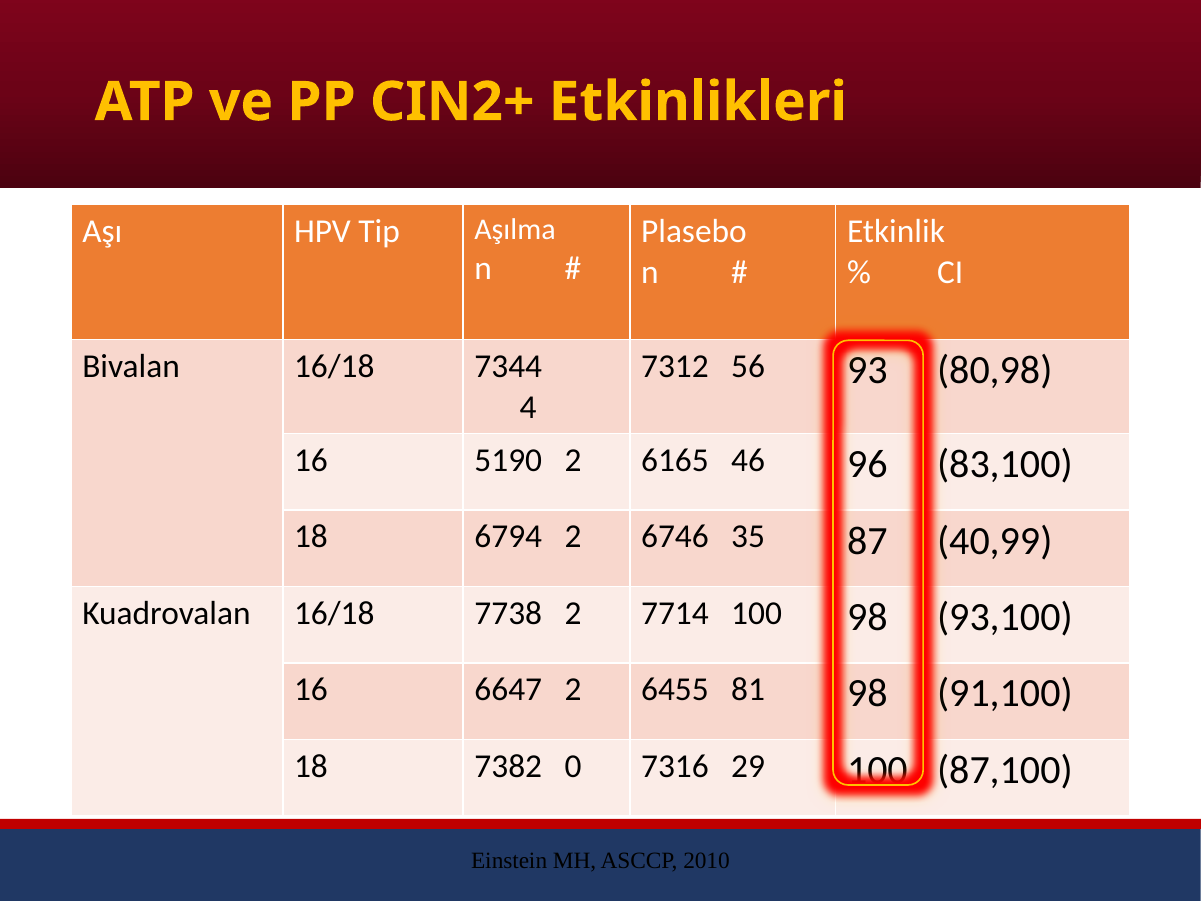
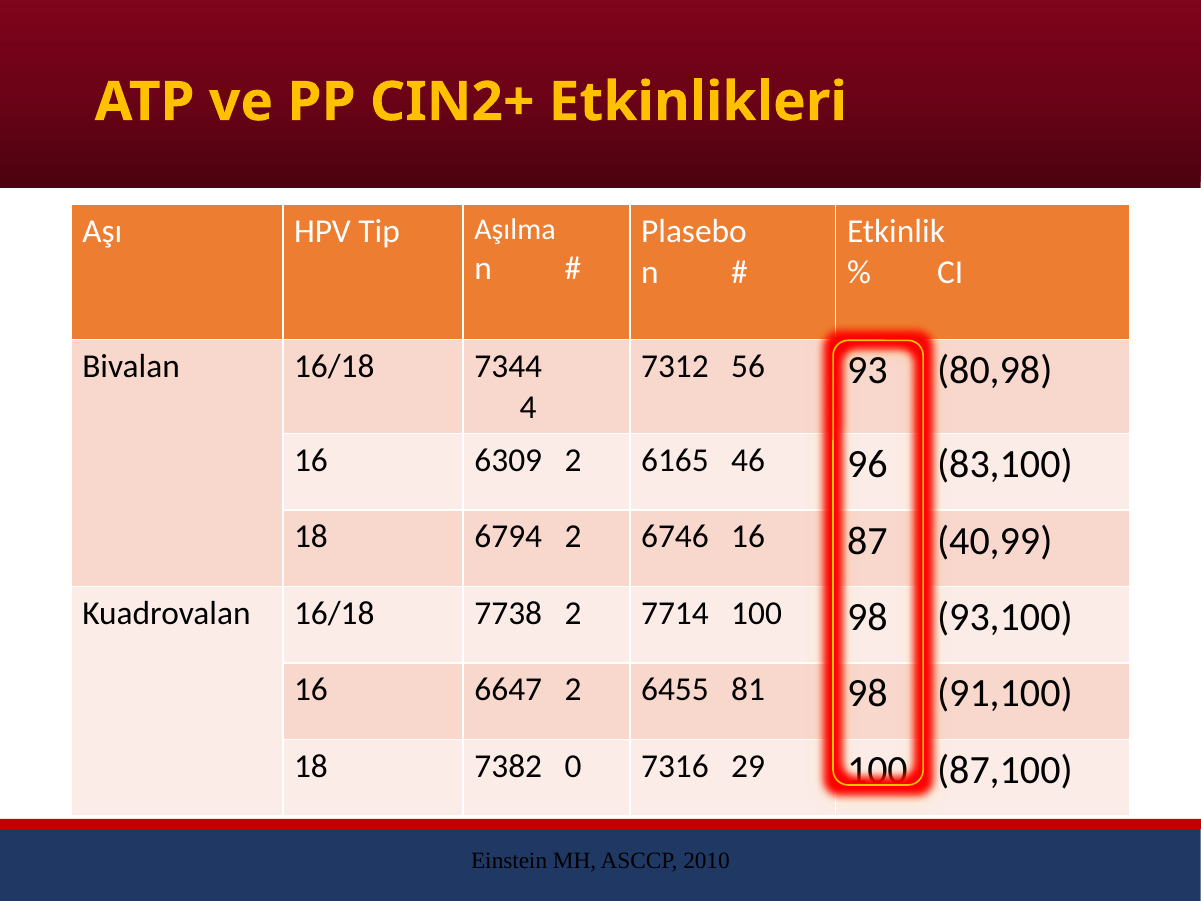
5190: 5190 -> 6309 (508, 460)
6746 35: 35 -> 16 (748, 537)
